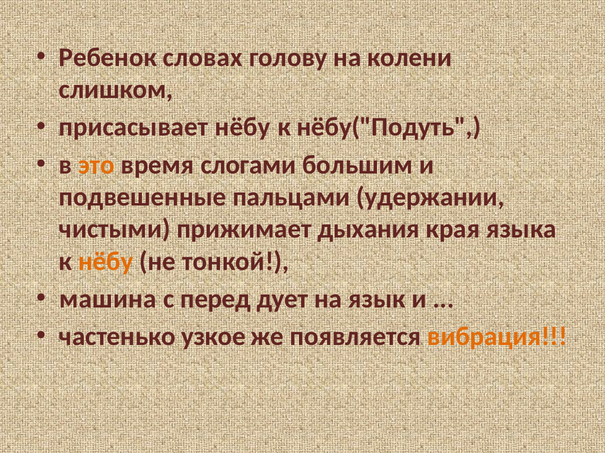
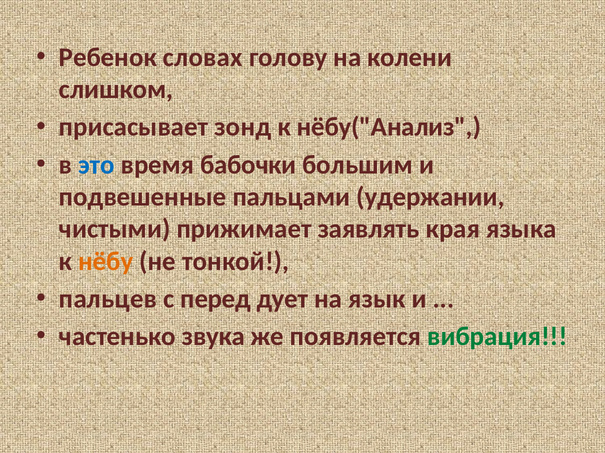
присасывает нёбу: нёбу -> зонд (243, 127)
нёбу("Подуть: нёбу("Подуть -> нёбу("Анализ (389, 127)
это colour: orange -> blue (97, 165)
слогами: слогами -> бабочки (248, 165)
дыхания: дыхания -> заявлять (369, 229)
машина: машина -> пальцев (108, 299)
узкое: узкое -> звука (213, 337)
вибрация colour: orange -> green (497, 337)
